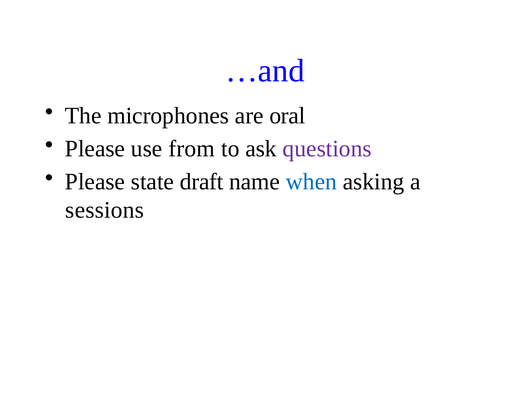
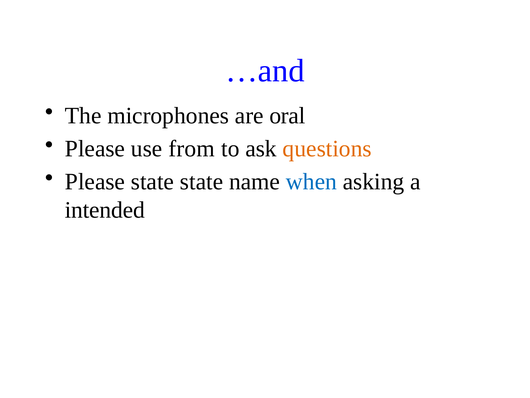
questions colour: purple -> orange (327, 149)
state draft: draft -> state (202, 182)
sessions: sessions -> intended (105, 210)
